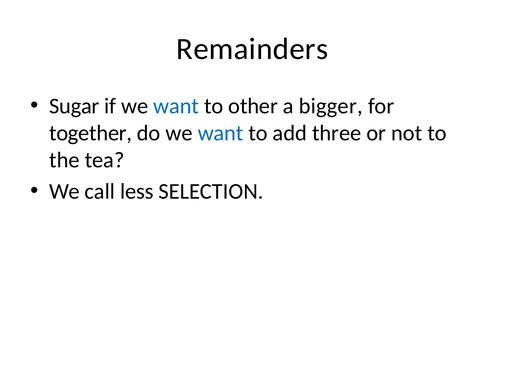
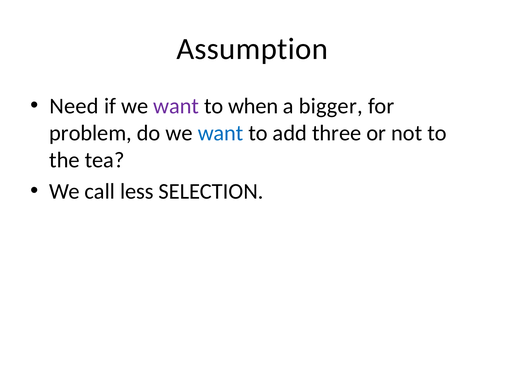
Remainders: Remainders -> Assumption (252, 49)
Sugar: Sugar -> Need (74, 106)
want colour: blue -> purple (176, 106)
other: other -> when (253, 106)
together: together -> problem (91, 133)
